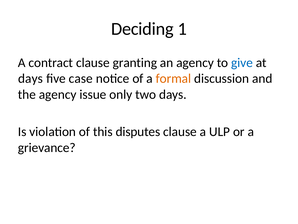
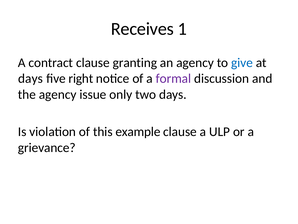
Deciding: Deciding -> Receives (142, 29)
case: case -> right (81, 78)
formal colour: orange -> purple (173, 78)
disputes: disputes -> example (138, 131)
